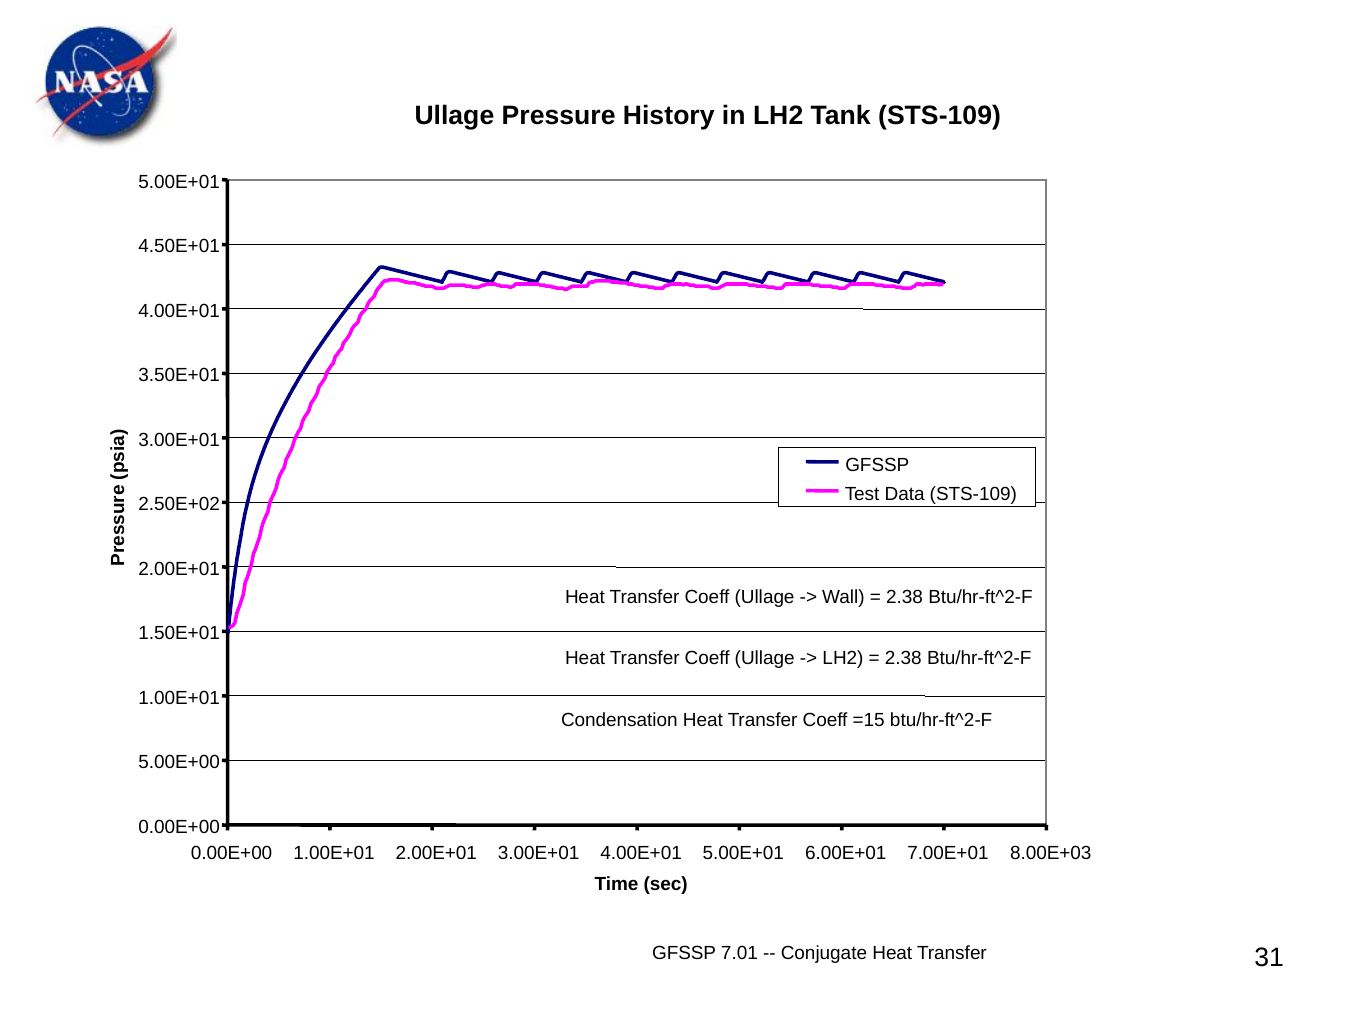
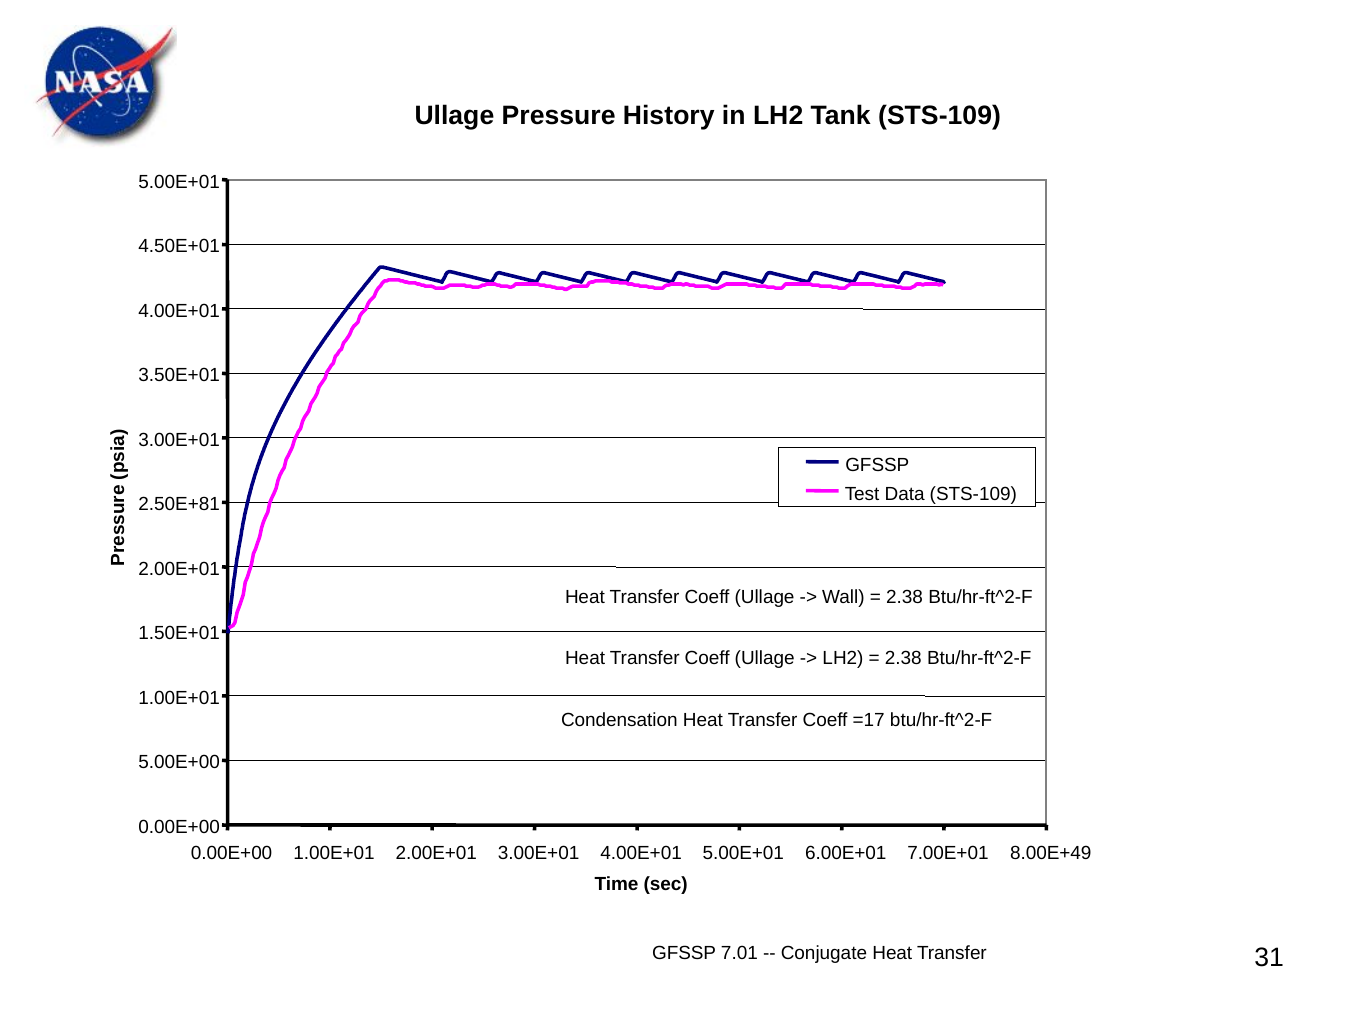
2.50E+02: 2.50E+02 -> 2.50E+81 (179, 504)
=15: =15 -> =17 (869, 720)
8.00E+03: 8.00E+03 -> 8.00E+49 (1051, 853)
